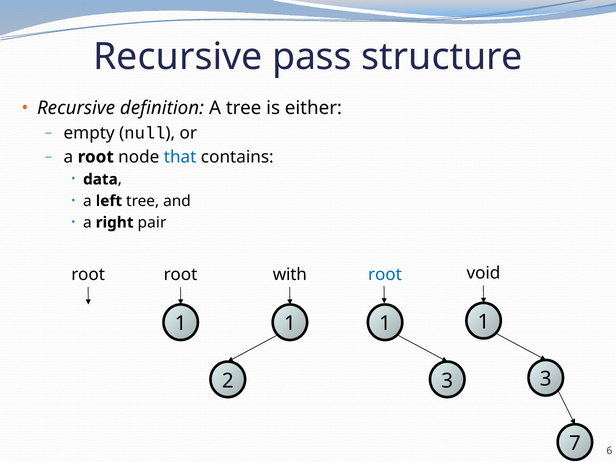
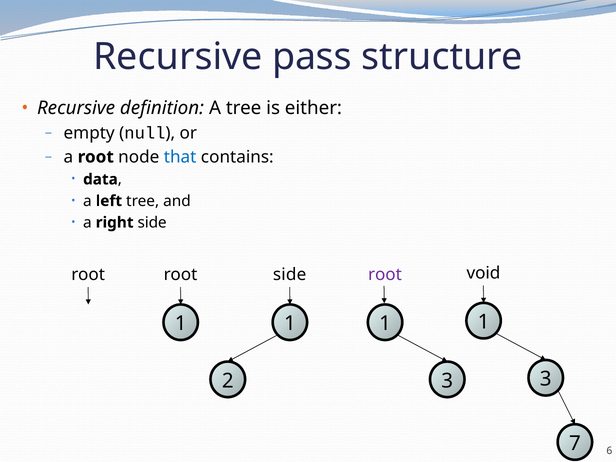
right pair: pair -> side (152, 222)
with: with -> side (290, 275)
root colour: blue -> purple (385, 275)
